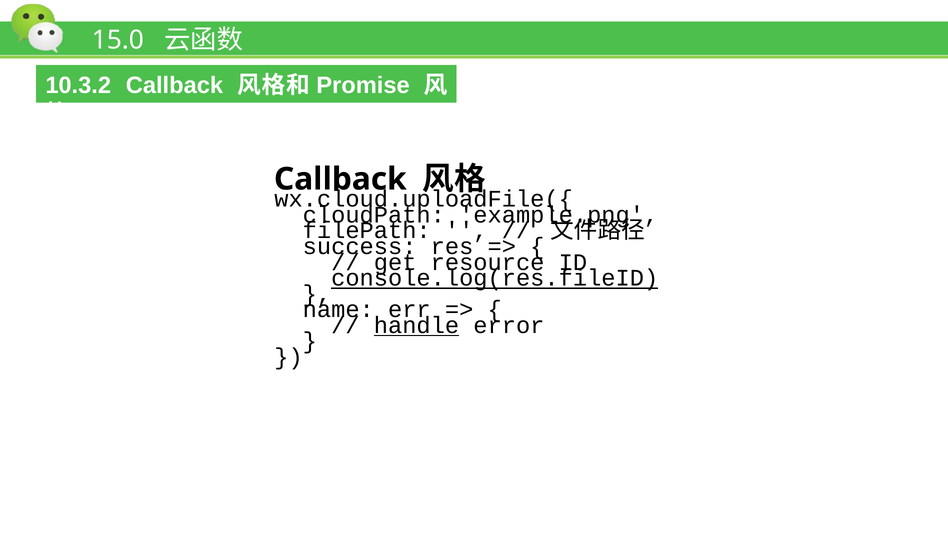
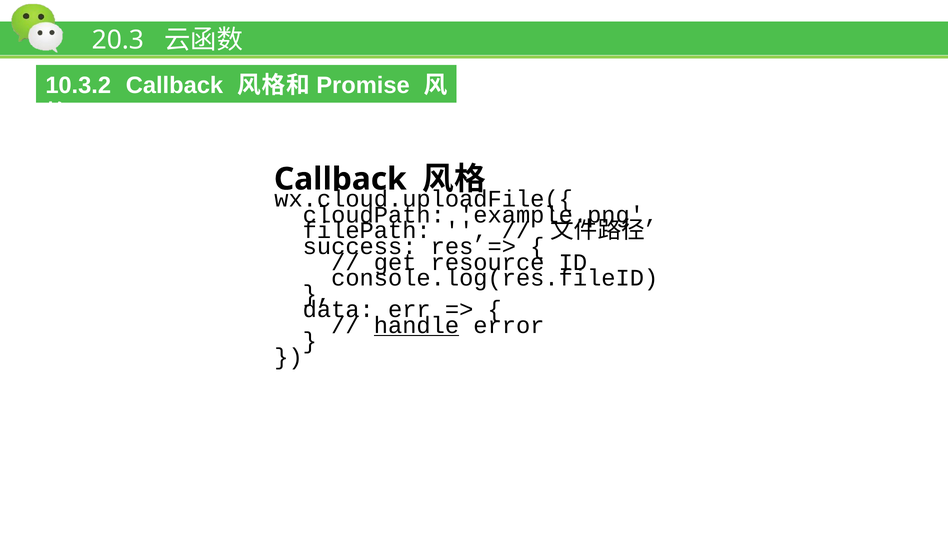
15.0: 15.0 -> 20.3 (118, 40)
console.log(res.fileID underline: present -> none (495, 278)
name: name -> data (338, 310)
